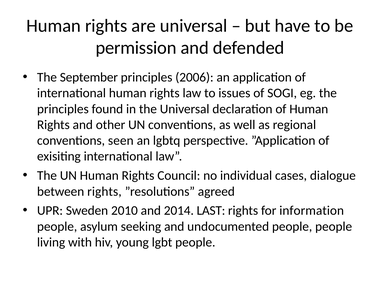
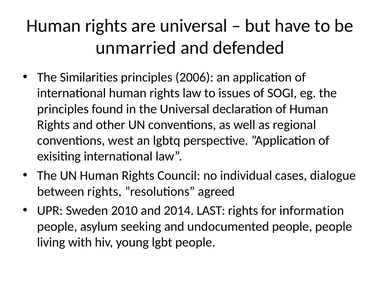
permission: permission -> unmarried (136, 48)
September: September -> Similarities (89, 77)
seen: seen -> west (121, 141)
